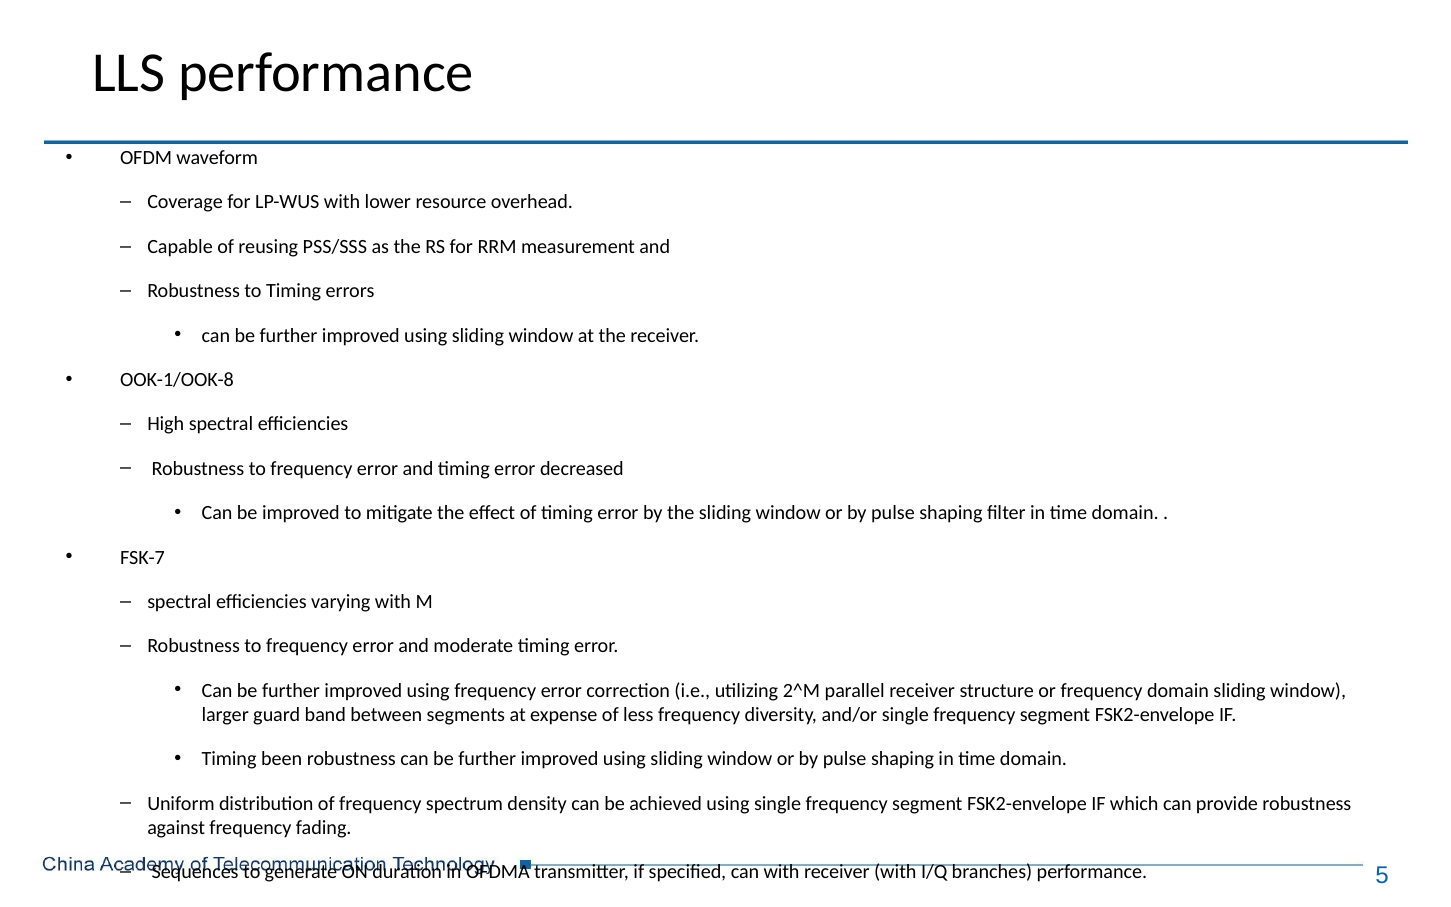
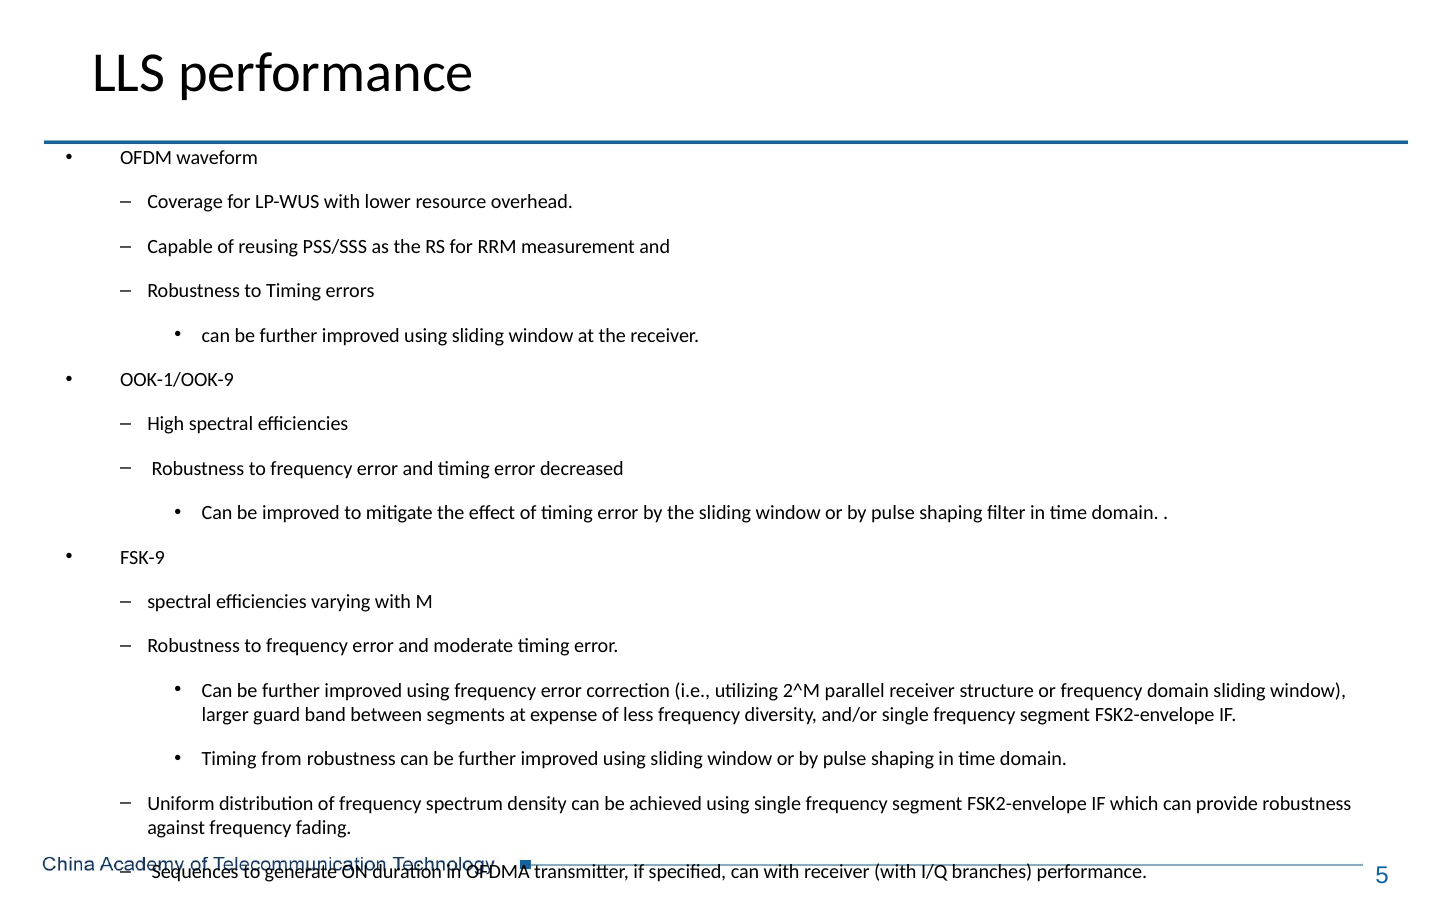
OOK-1/OOK-8: OOK-1/OOK-8 -> OOK-1/OOK-9 (177, 380)
FSK-7: FSK-7 -> FSK-9 (142, 557)
been: been -> from (282, 759)
